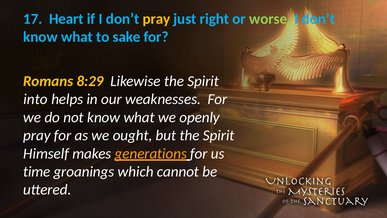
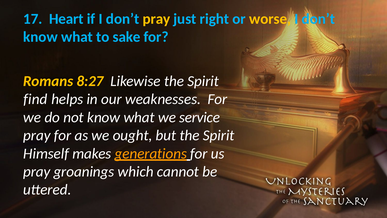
worse colour: light green -> yellow (270, 19)
8:29: 8:29 -> 8:27 (90, 81)
into: into -> find (35, 99)
openly: openly -> service (200, 117)
time: time -> pray (37, 171)
